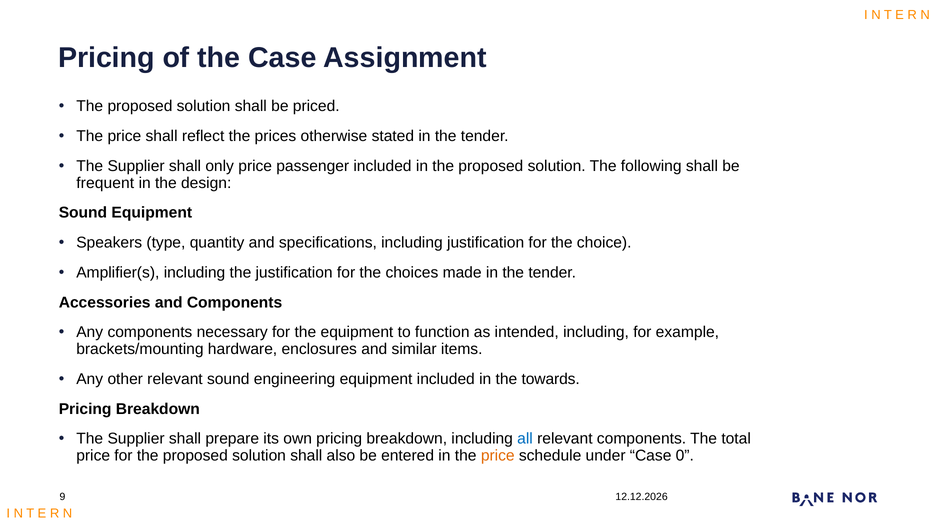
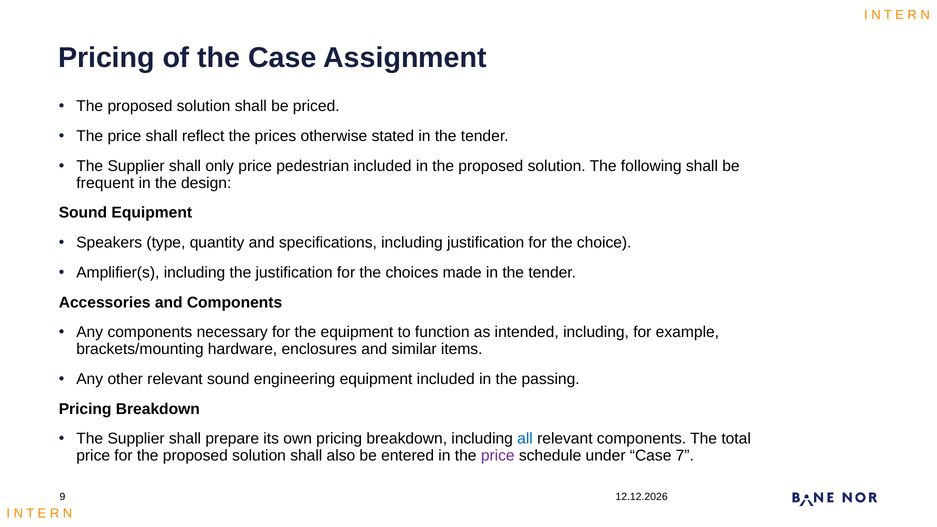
passenger: passenger -> pedestrian (313, 166)
towards: towards -> passing (551, 379)
price colour: orange -> purple (498, 456)
0: 0 -> 7 (685, 456)
